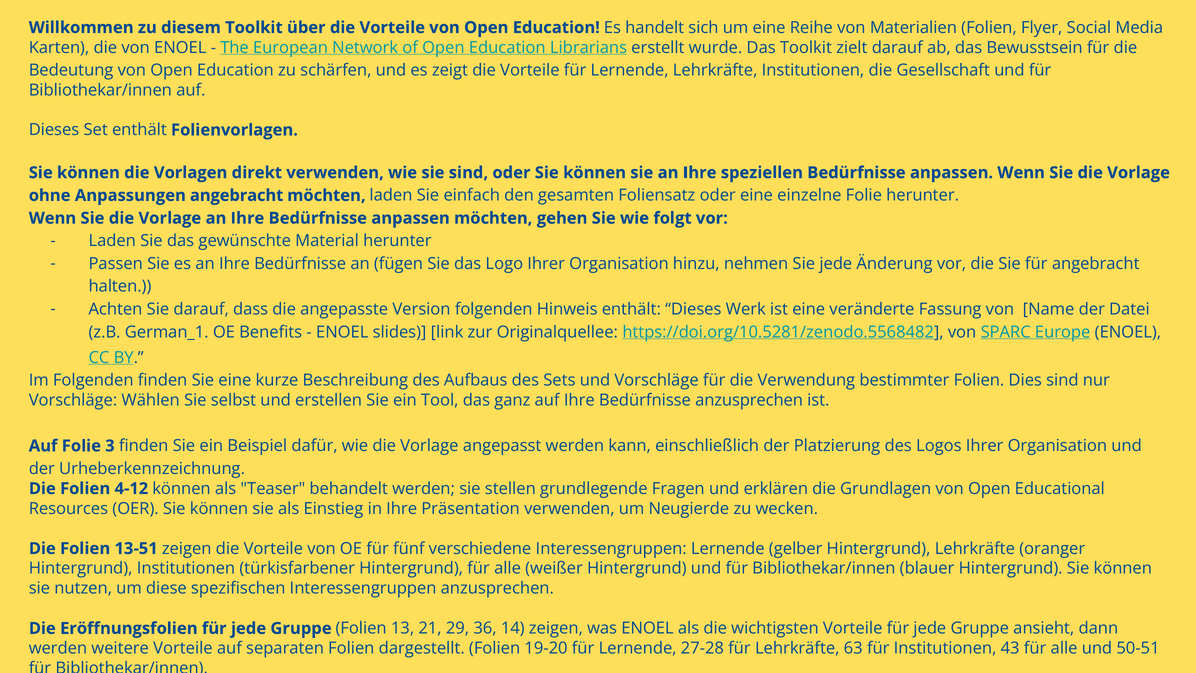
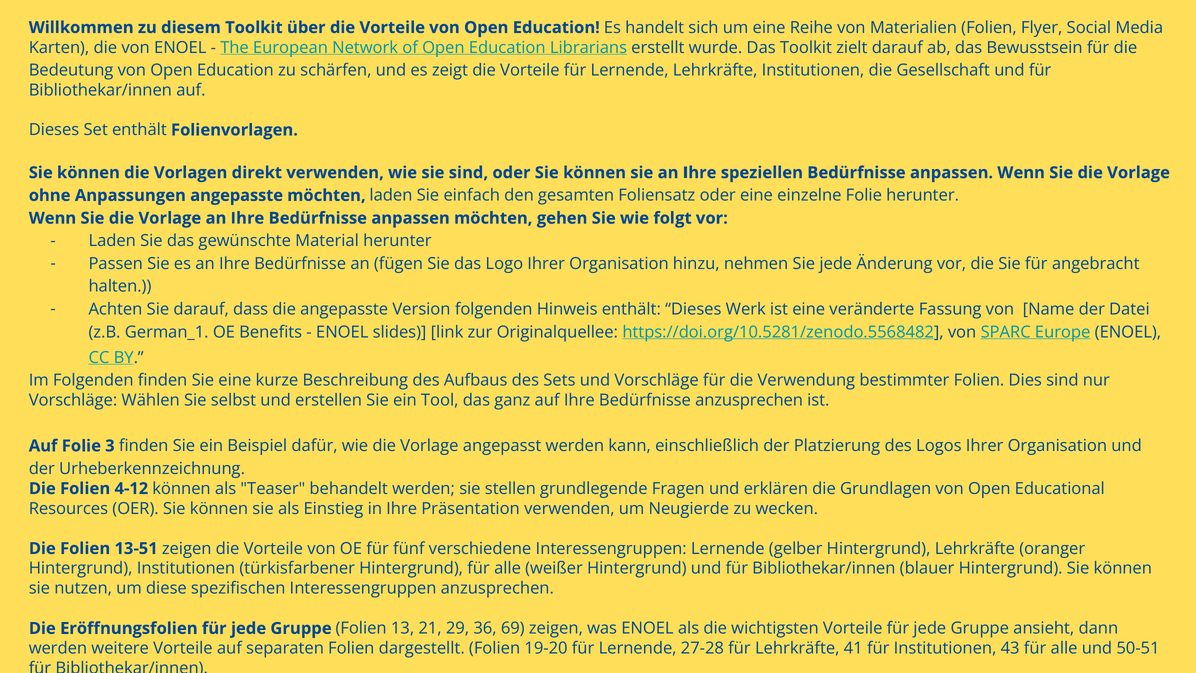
Anpassungen angebracht: angebracht -> angepasste (237, 195)
14: 14 -> 69 (513, 628)
63: 63 -> 41 (853, 648)
